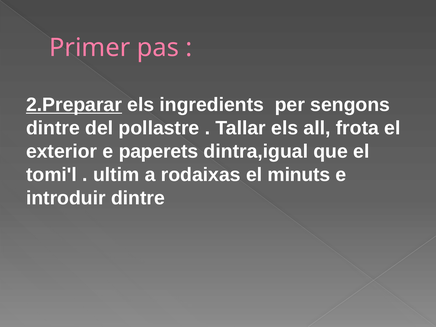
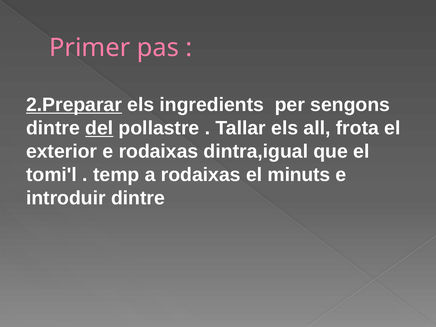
del underline: none -> present (99, 128)
e paperets: paperets -> rodaixas (158, 151)
ultim: ultim -> temp (116, 175)
